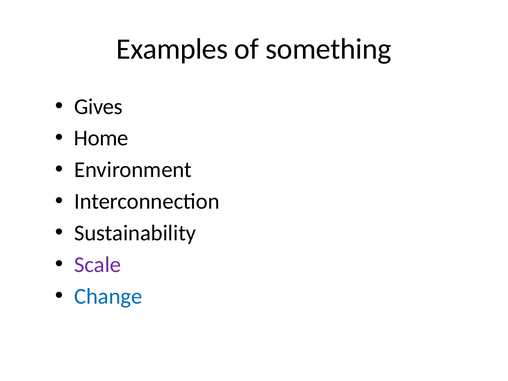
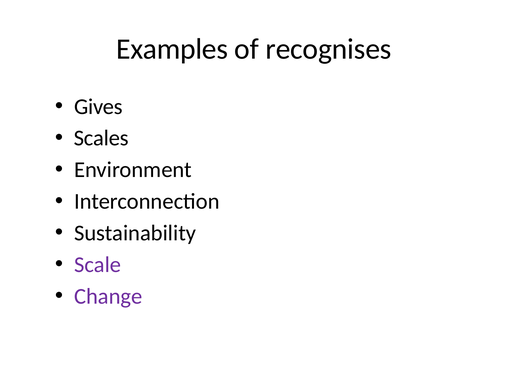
something: something -> recognises (329, 49)
Home: Home -> Scales (101, 138)
Change colour: blue -> purple (108, 296)
